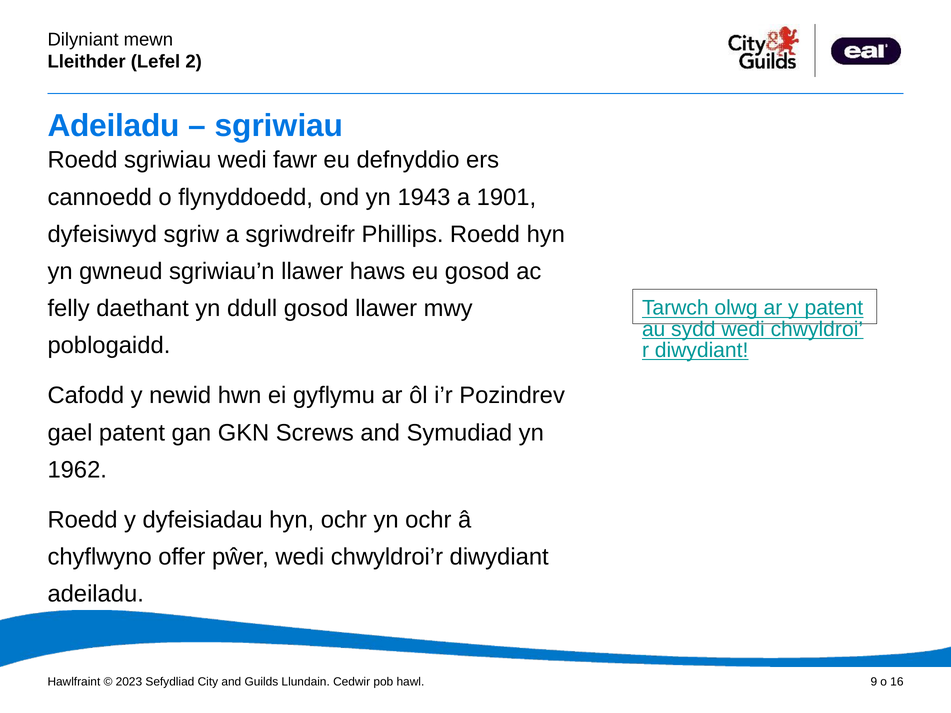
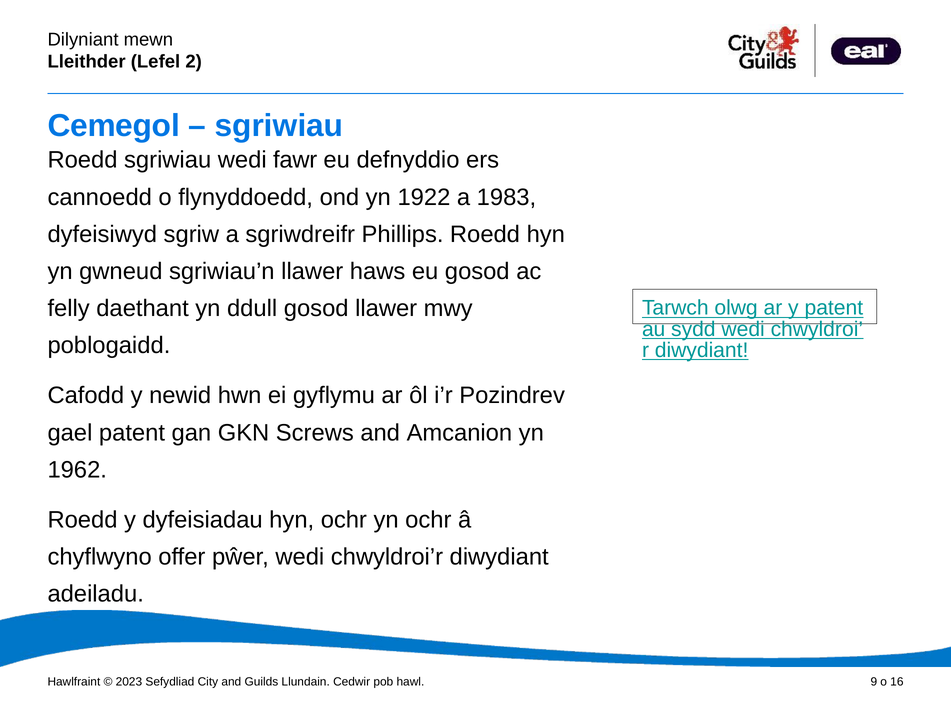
Adeiladu: Adeiladu -> Cemegol (114, 126)
1943: 1943 -> 1922 (424, 197)
1901: 1901 -> 1983 (506, 197)
Symudiad: Symudiad -> Amcanion (459, 433)
